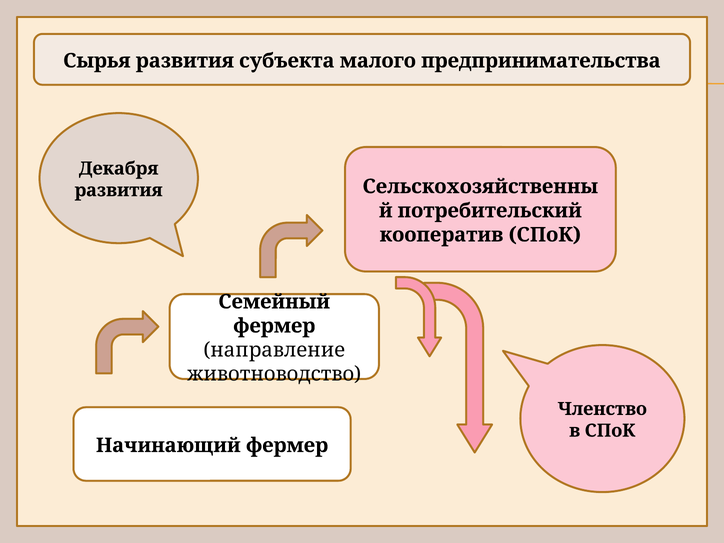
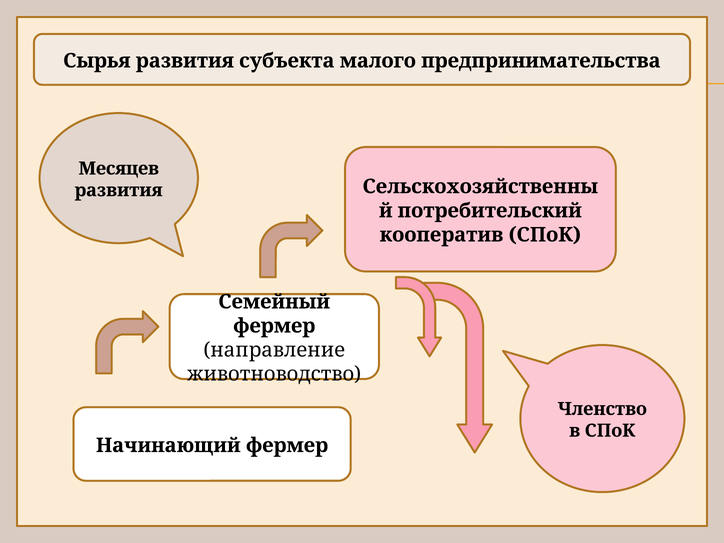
Декабря: Декабря -> Месяцев (119, 169)
